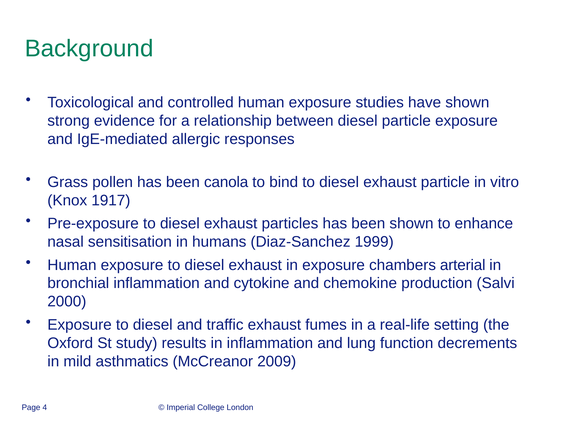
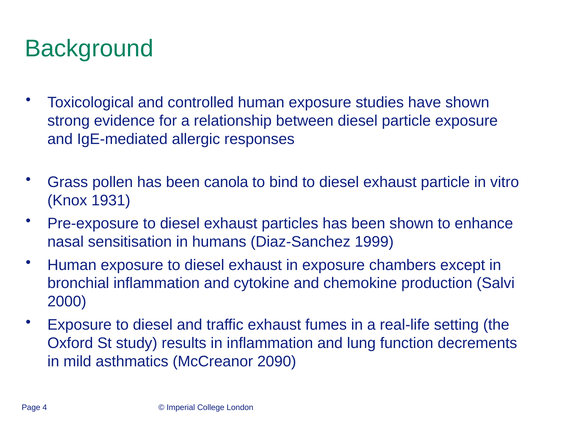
1917: 1917 -> 1931 (111, 200)
arterial: arterial -> except (463, 265)
2009: 2009 -> 2090 (277, 362)
